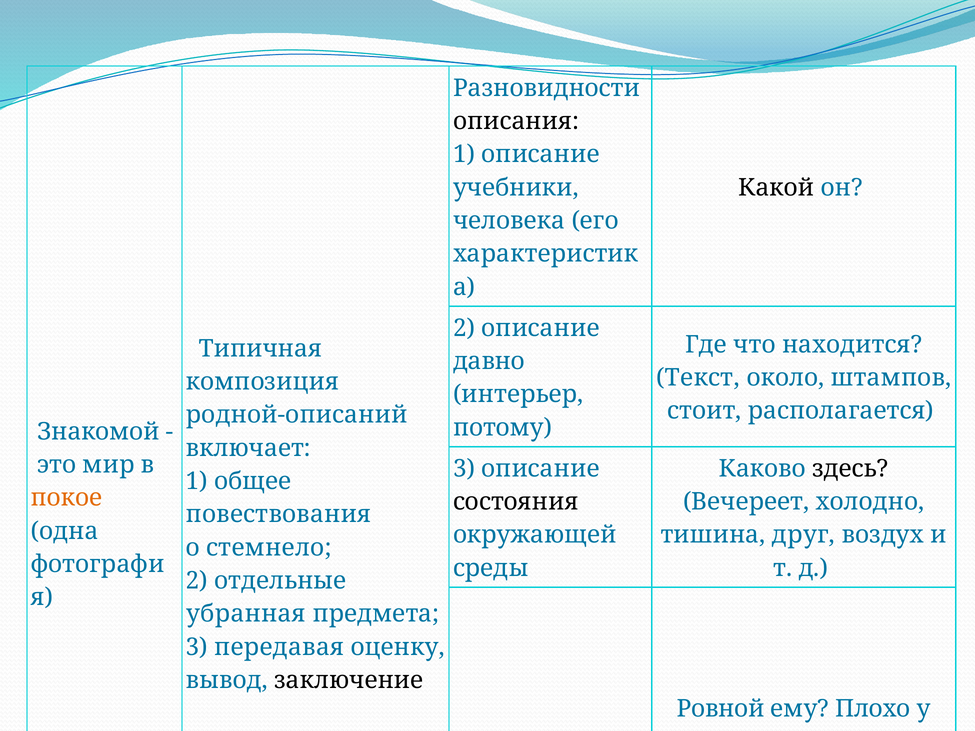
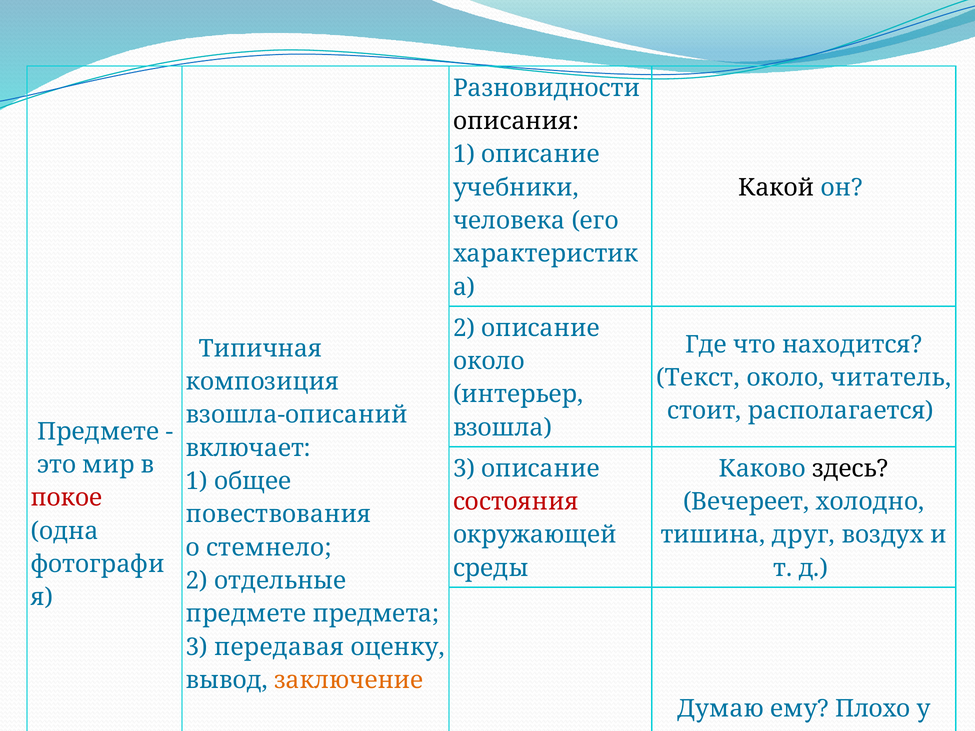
давно: давно -> около (489, 361)
штампов: штампов -> читатель (891, 378)
родной-описаний: родной-описаний -> взошла-описаний (297, 415)
потому: потому -> взошла (503, 428)
Знакомой: Знакомой -> Предмете (98, 432)
покое colour: orange -> red (67, 498)
состояния colour: black -> red (516, 502)
убранная: убранная -> предмете (246, 614)
заключение colour: black -> orange (349, 680)
Ровной: Ровной -> Думаю (720, 709)
